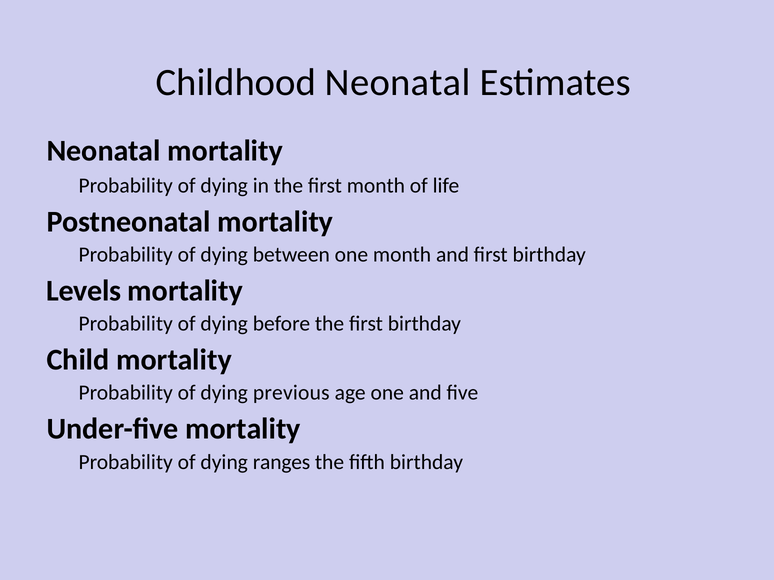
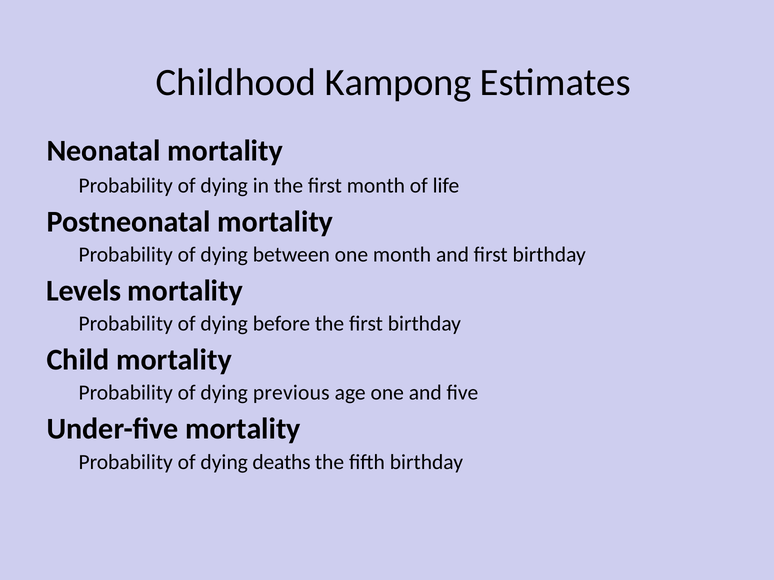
Childhood Neonatal: Neonatal -> Kampong (398, 82)
ranges: ranges -> deaths (282, 462)
